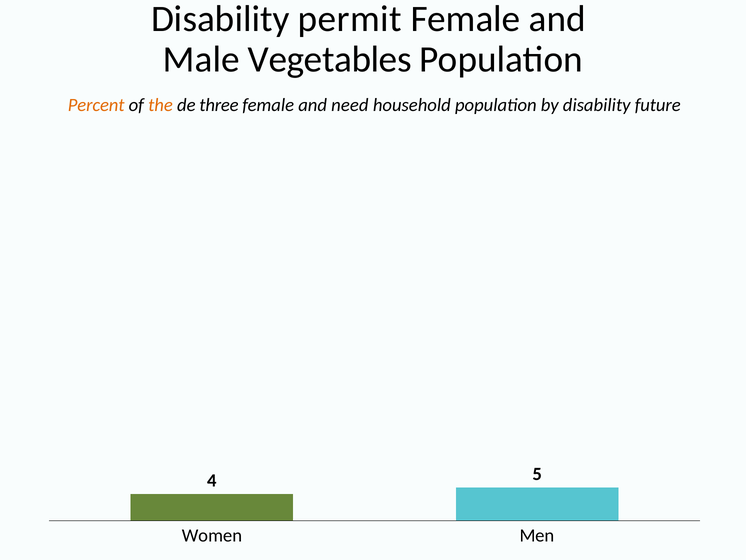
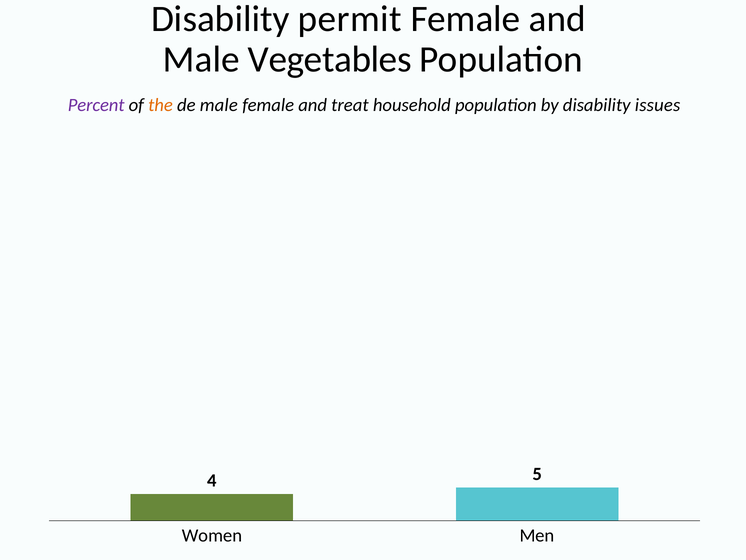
Percent colour: orange -> purple (96, 105)
de three: three -> male (219, 105)
need: need -> treat (350, 105)
future: future -> issues (658, 105)
